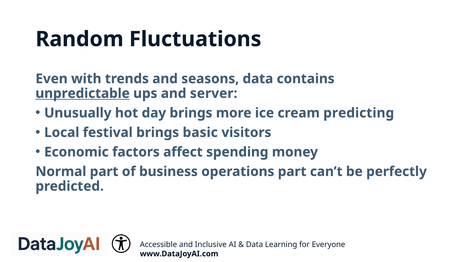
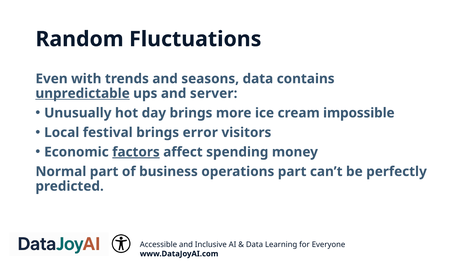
predicting: predicting -> impossible (359, 113)
basic: basic -> error (200, 132)
factors underline: none -> present (136, 152)
